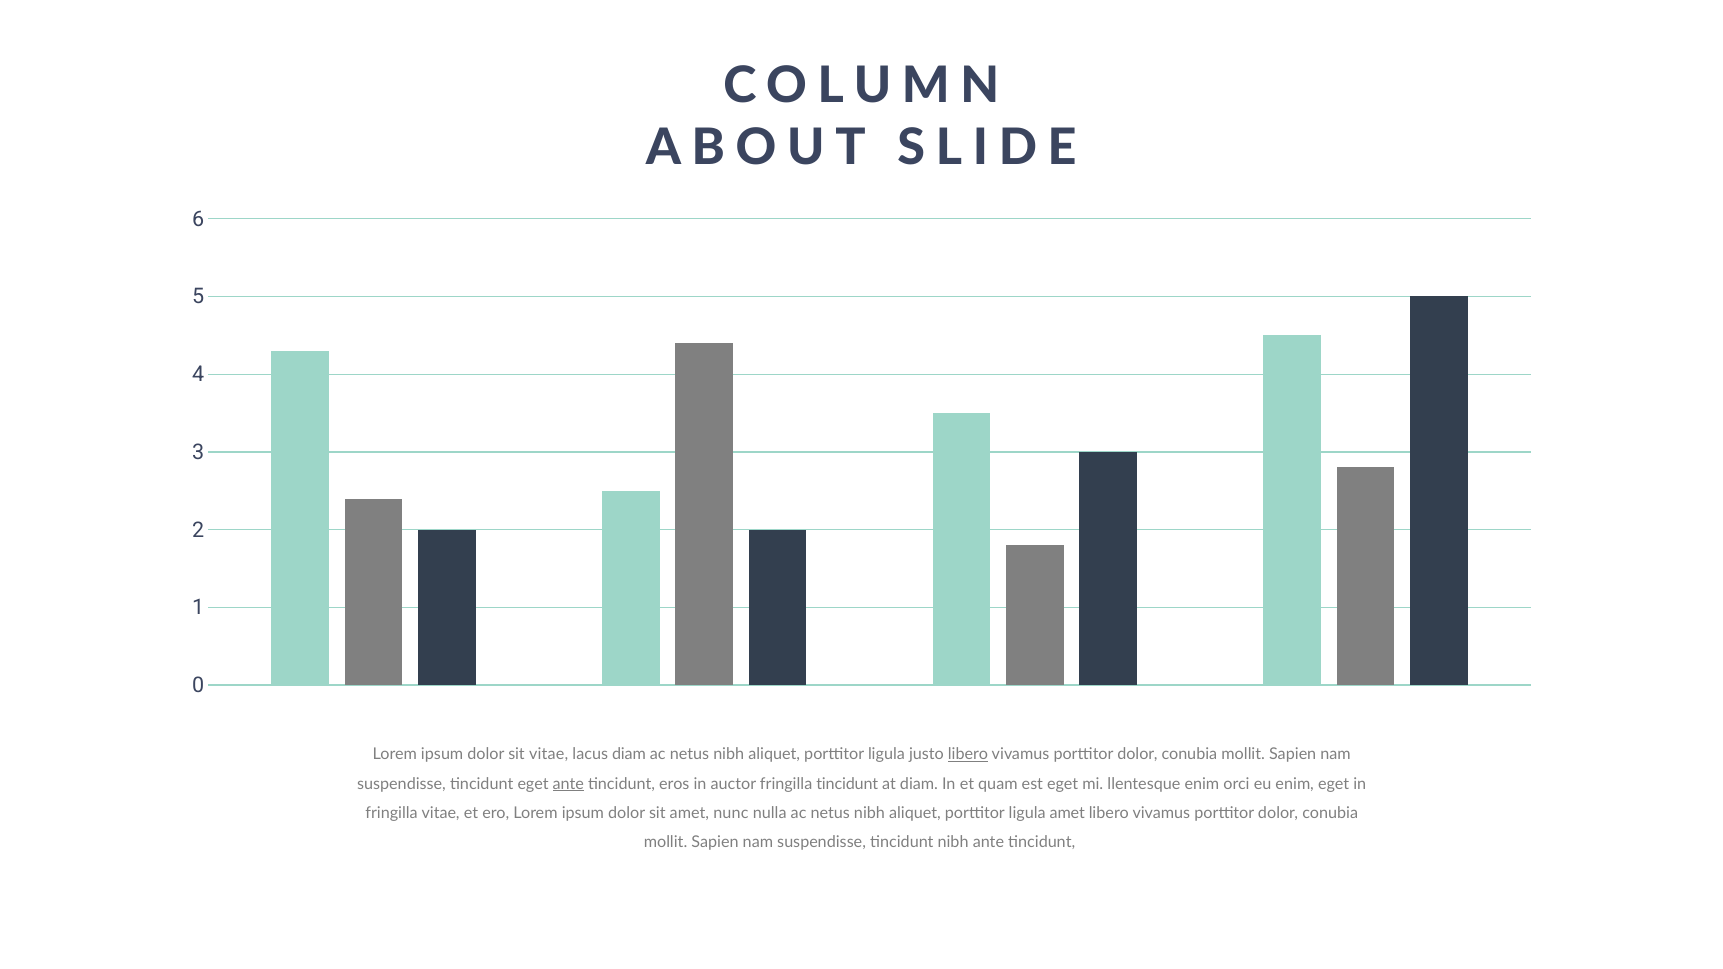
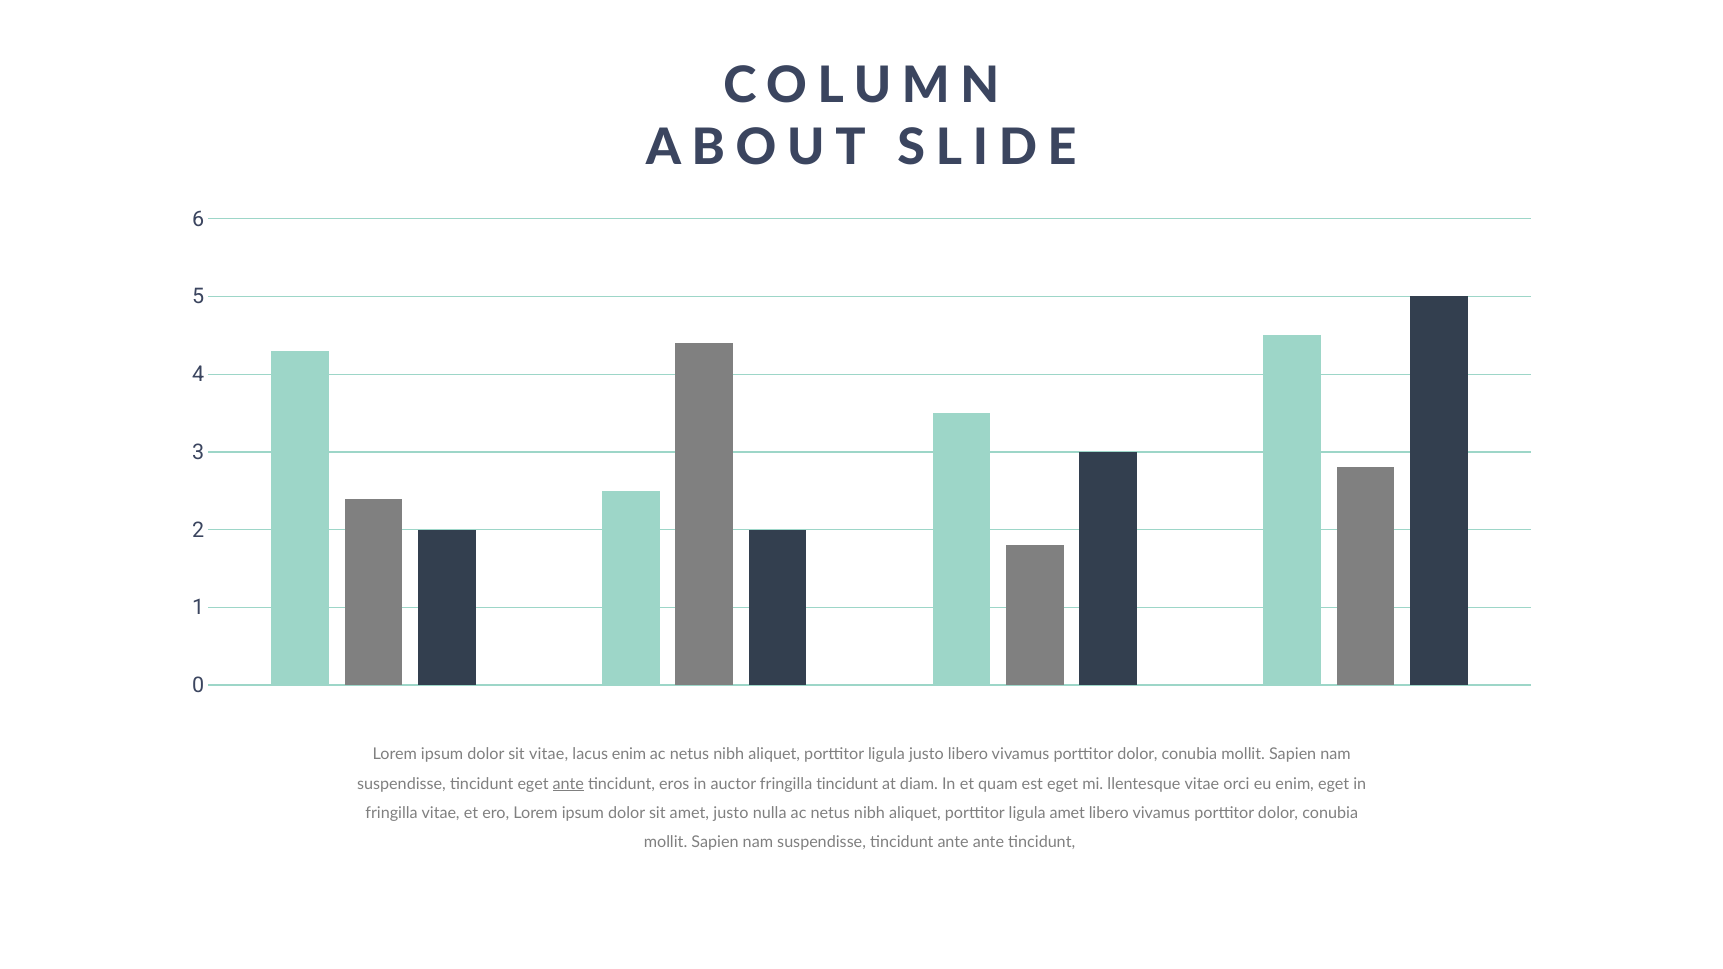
lacus diam: diam -> enim (629, 755)
libero underline: present -> none (968, 755)
llentesque enim: enim -> vitae (1202, 784)
amet nunc: nunc -> justo (731, 813)
tincidunt nibh: nibh -> ante (953, 842)
